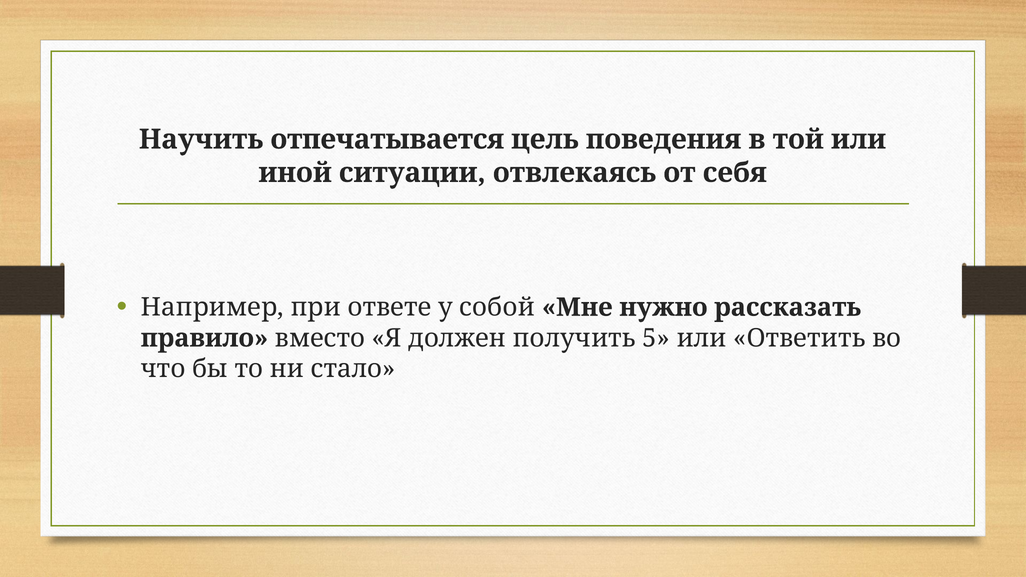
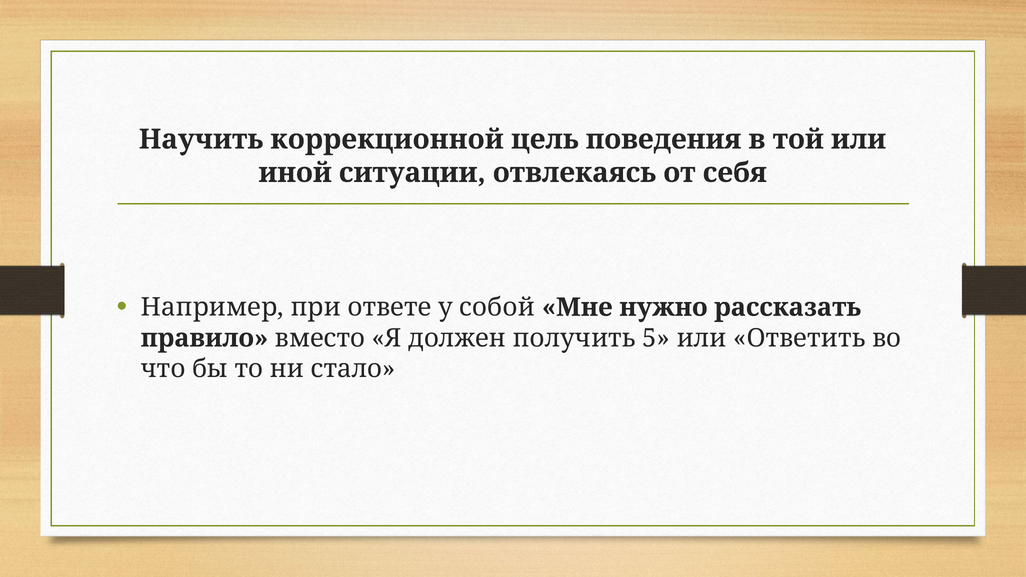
отпечатывается: отпечатывается -> коррекционной (387, 139)
